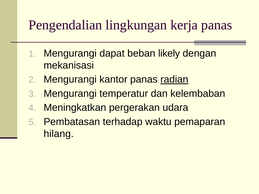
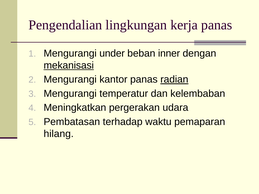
dapat: dapat -> under (112, 53)
likely: likely -> inner (169, 53)
mekanisasi underline: none -> present (69, 65)
